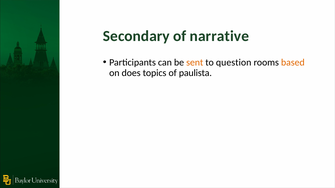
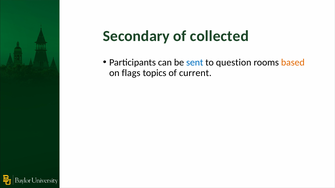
narrative: narrative -> collected (219, 36)
sent colour: orange -> blue (195, 63)
does: does -> flags (131, 73)
paulista: paulista -> current (195, 73)
